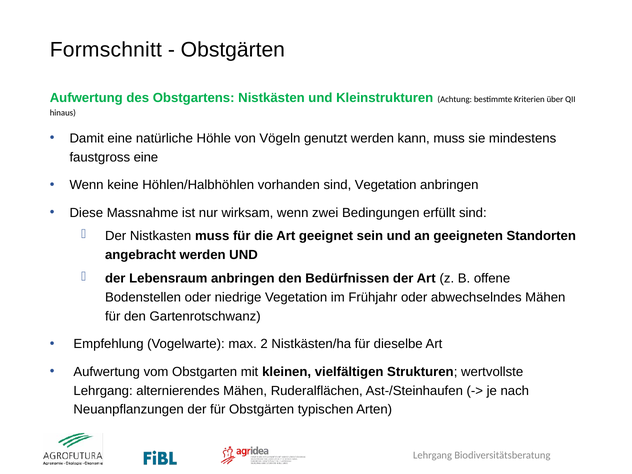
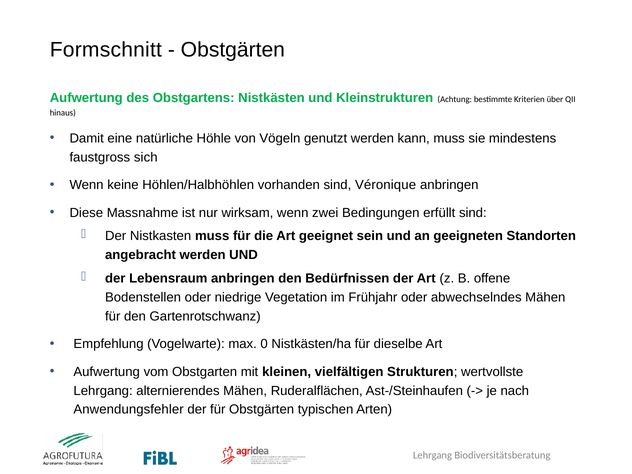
faustgross eine: eine -> sich (146, 157)
sind Vegetation: Vegetation -> Véronique (386, 185)
2: 2 -> 0 (264, 344)
Neuanpflanzungen: Neuanpflanzungen -> Anwendungsfehler (129, 410)
